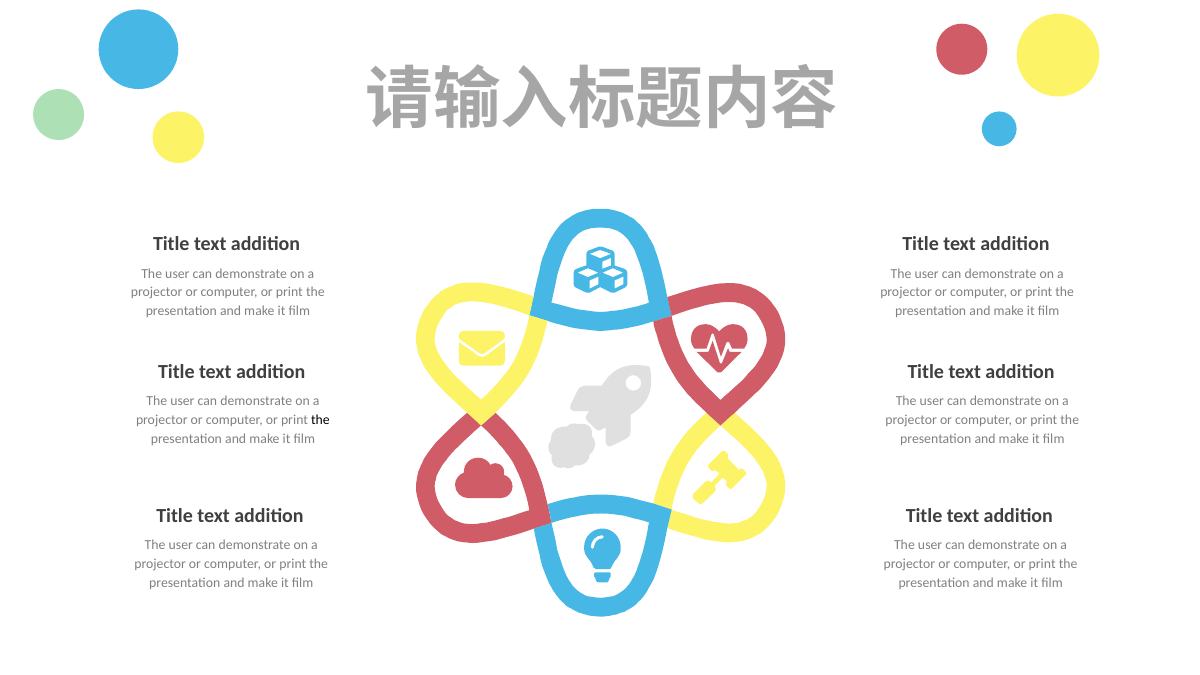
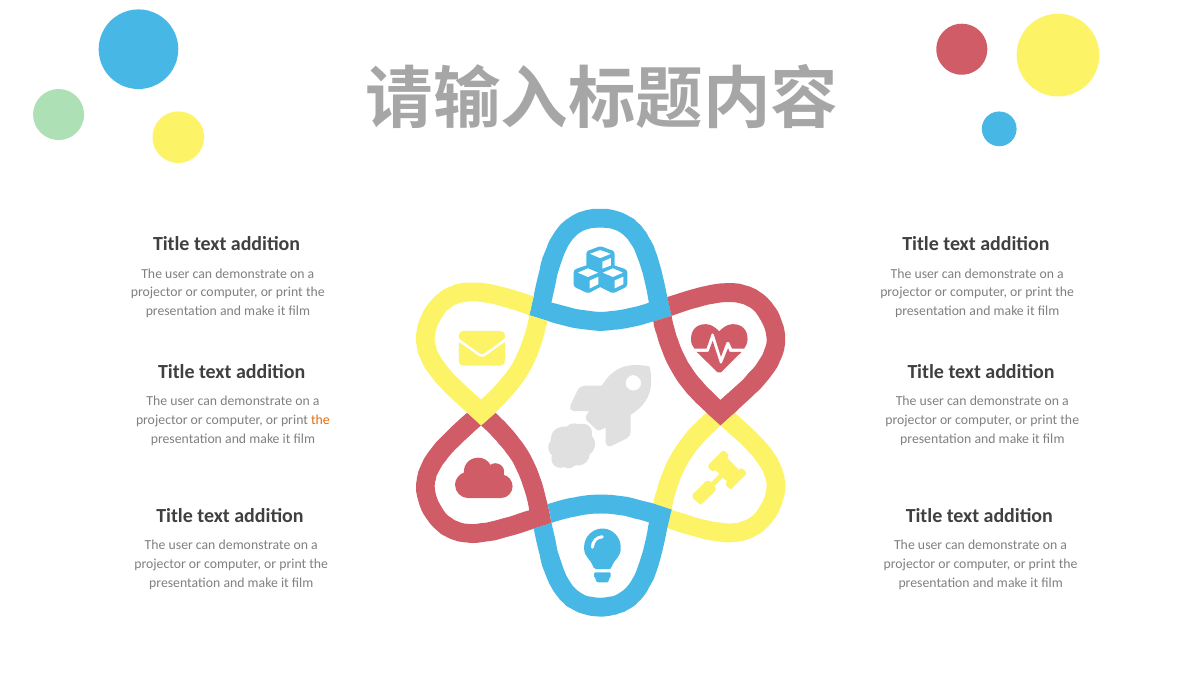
the colour: black -> orange (320, 420)
